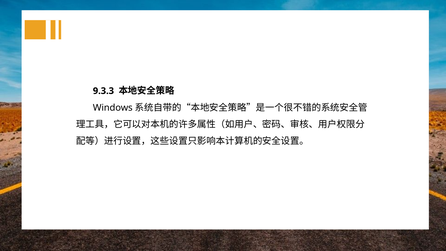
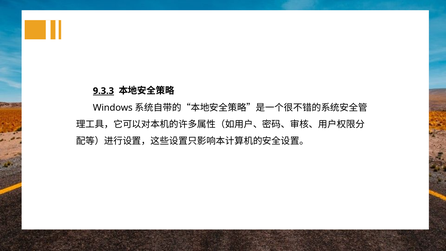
9.3.3 underline: none -> present (103, 91)
